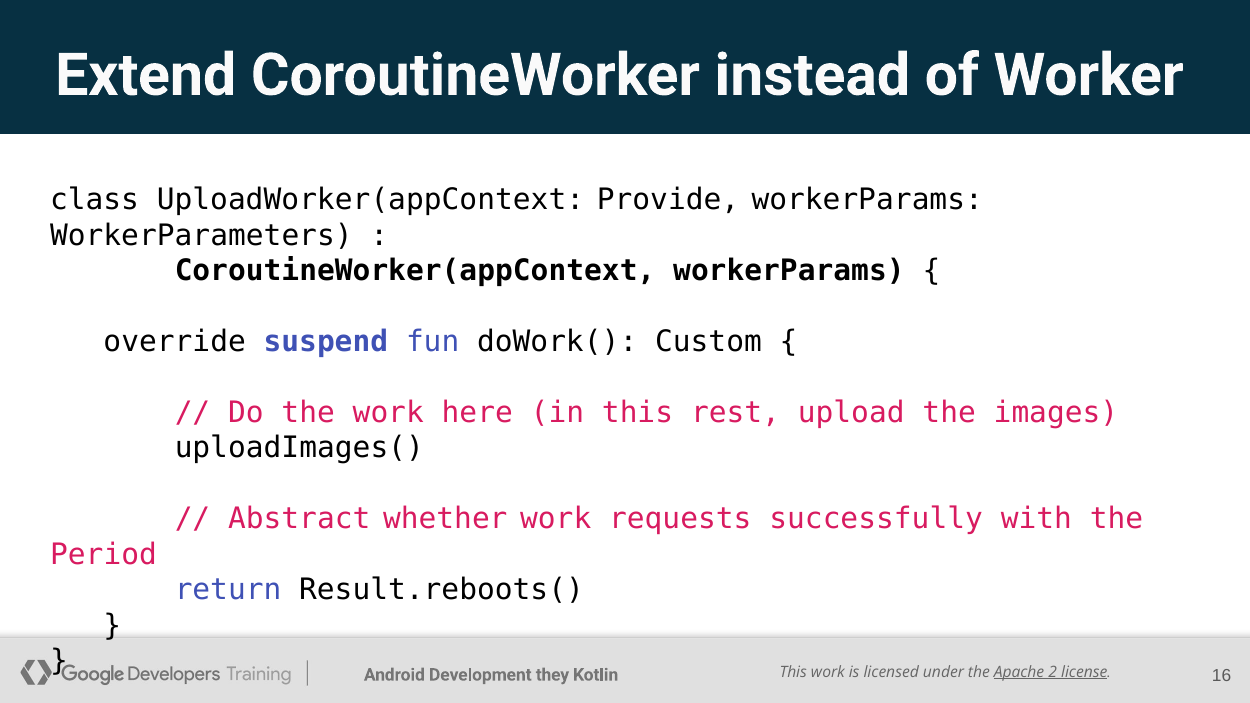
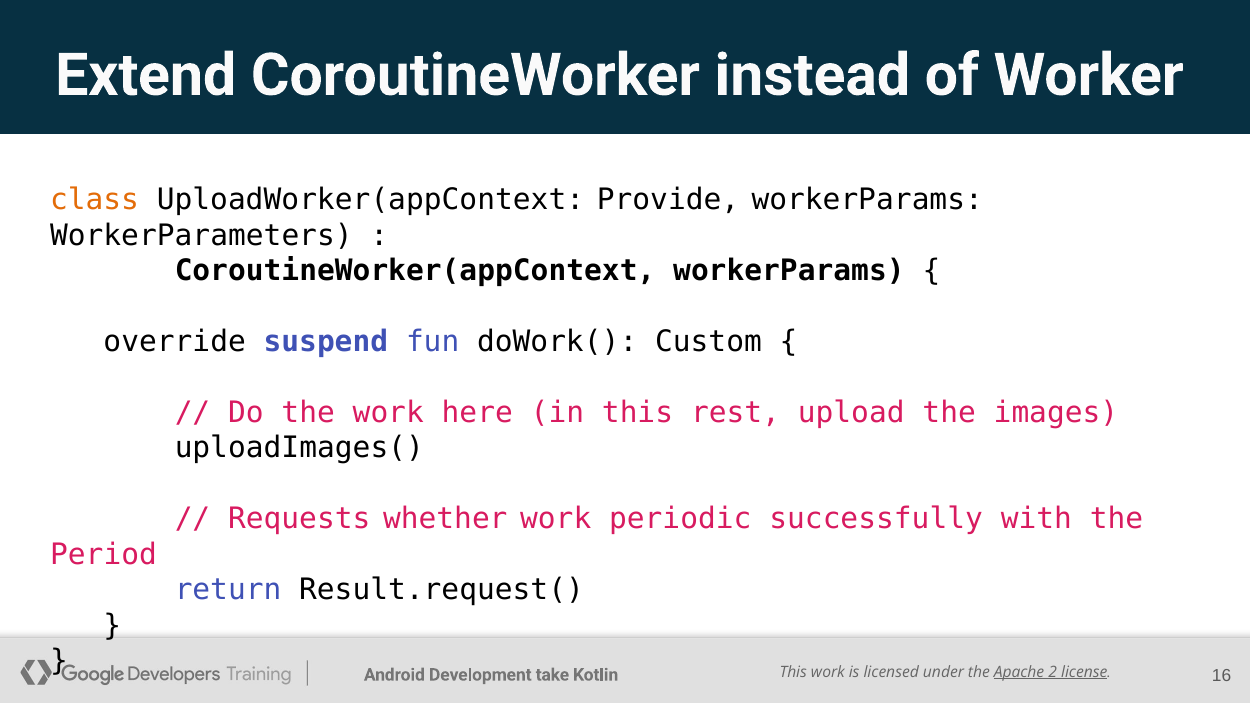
class colour: black -> orange (95, 200)
Abstract: Abstract -> Requests (299, 519)
requests: requests -> periodic (680, 519)
Result.reboots(: Result.reboots( -> Result.request( (441, 590)
they: they -> take (552, 675)
